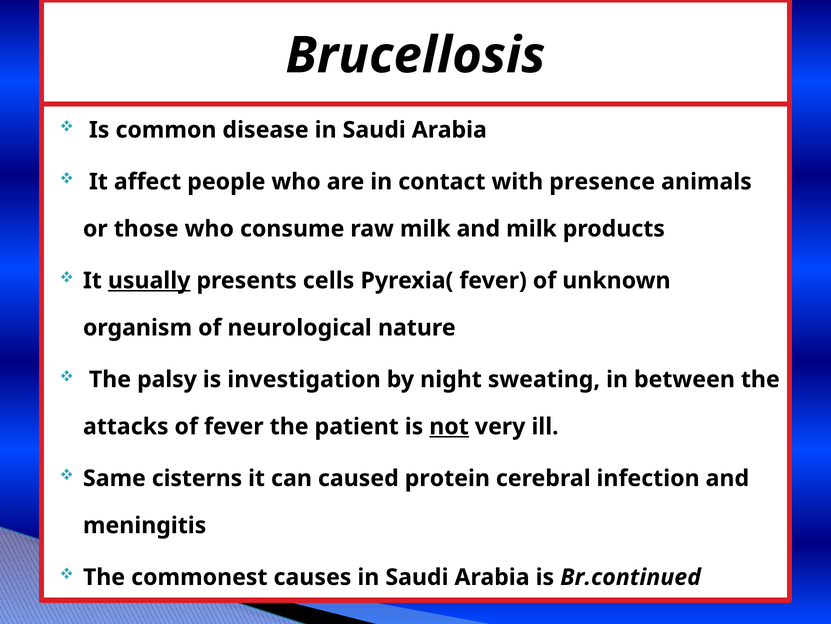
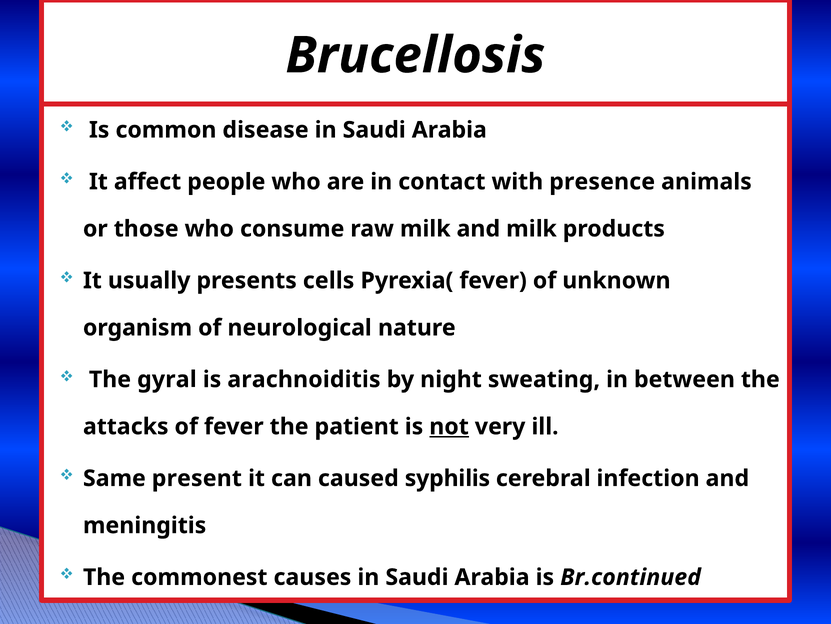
usually underline: present -> none (149, 280)
palsy: palsy -> gyral (167, 379)
investigation: investigation -> arachnoiditis (304, 379)
cisterns: cisterns -> present (197, 478)
protein: protein -> syphilis (447, 478)
